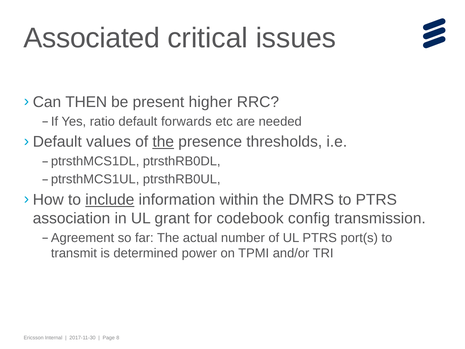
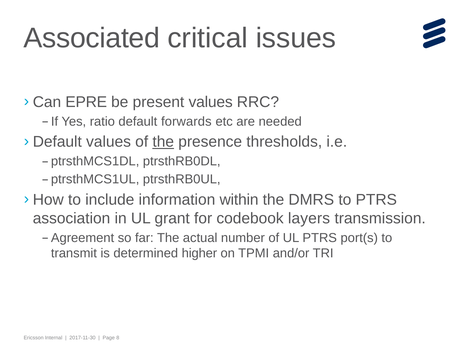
THEN: THEN -> EPRE (86, 102)
present higher: higher -> values (211, 102)
include underline: present -> none (110, 200)
config: config -> layers (309, 218)
power: power -> higher (199, 253)
